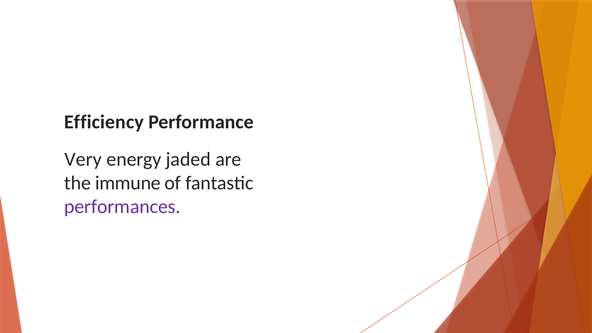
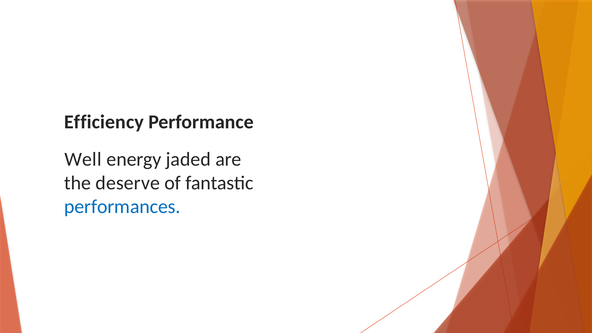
Very: Very -> Well (83, 159)
immune: immune -> deserve (128, 183)
performances colour: purple -> blue (122, 207)
